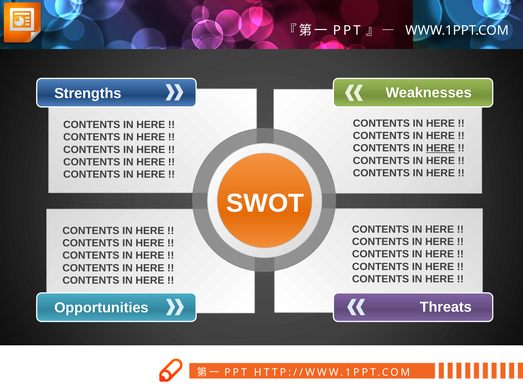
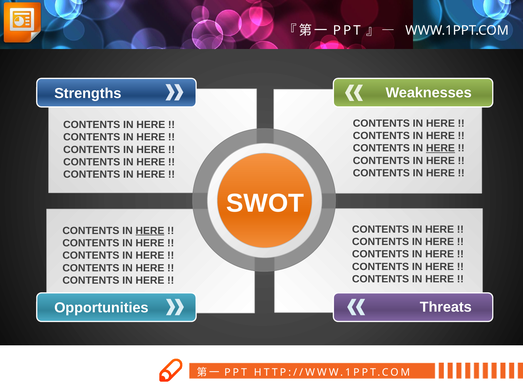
HERE underline: none -> present (150, 231)
